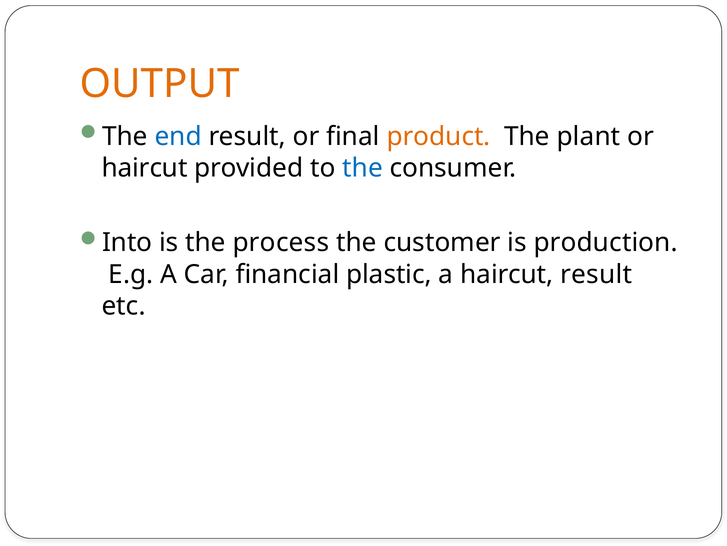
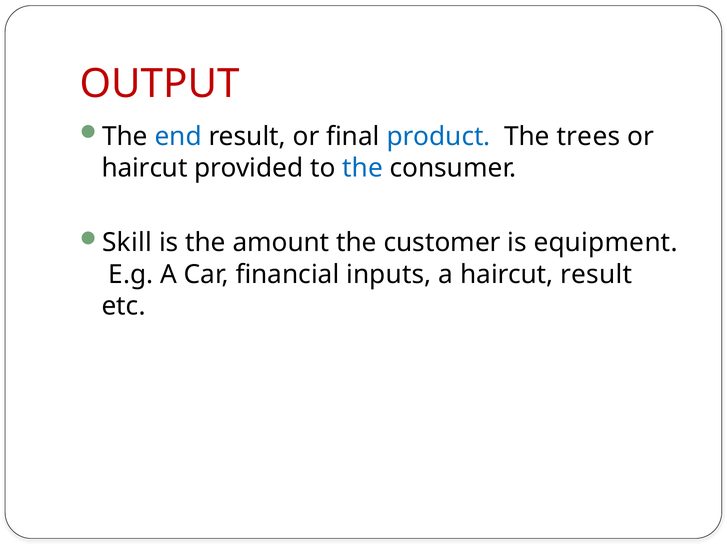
OUTPUT colour: orange -> red (160, 84)
product colour: orange -> blue (439, 136)
plant: plant -> trees (588, 136)
Into: Into -> Skill (127, 242)
process: process -> amount (281, 242)
production: production -> equipment (606, 242)
plastic: plastic -> inputs (389, 274)
